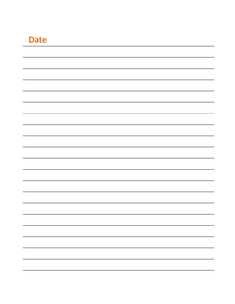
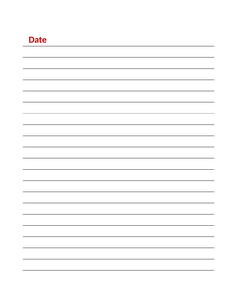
Date colour: orange -> red (38, 40)
